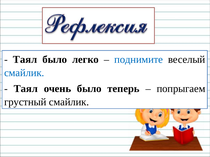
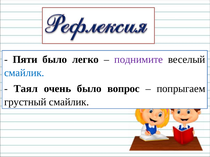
Таял: Таял -> Пяти (25, 60)
поднимите colour: blue -> purple (139, 60)
теперь: теперь -> вопрос (124, 89)
